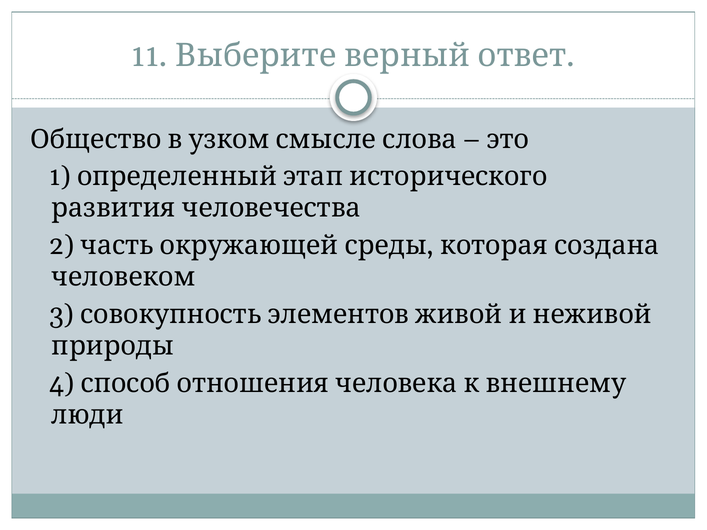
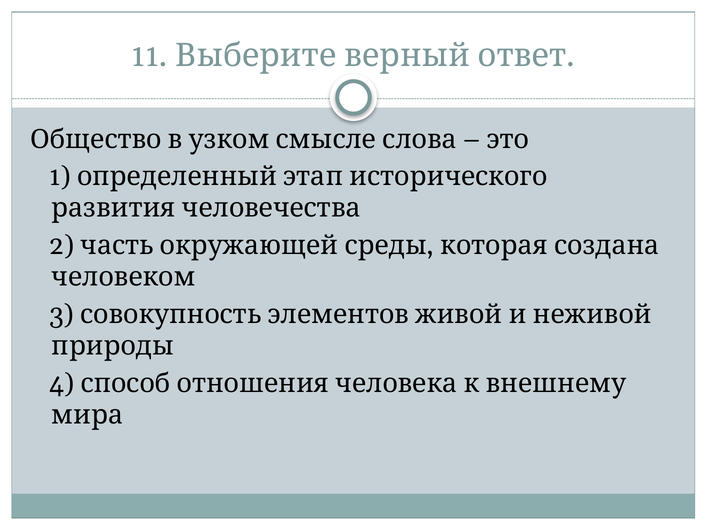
люди: люди -> мира (87, 415)
